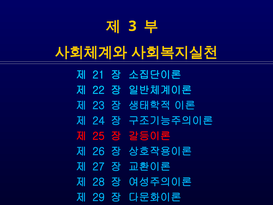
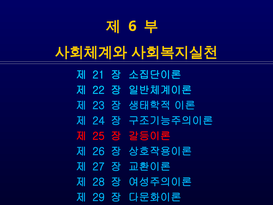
3: 3 -> 6 (132, 26)
